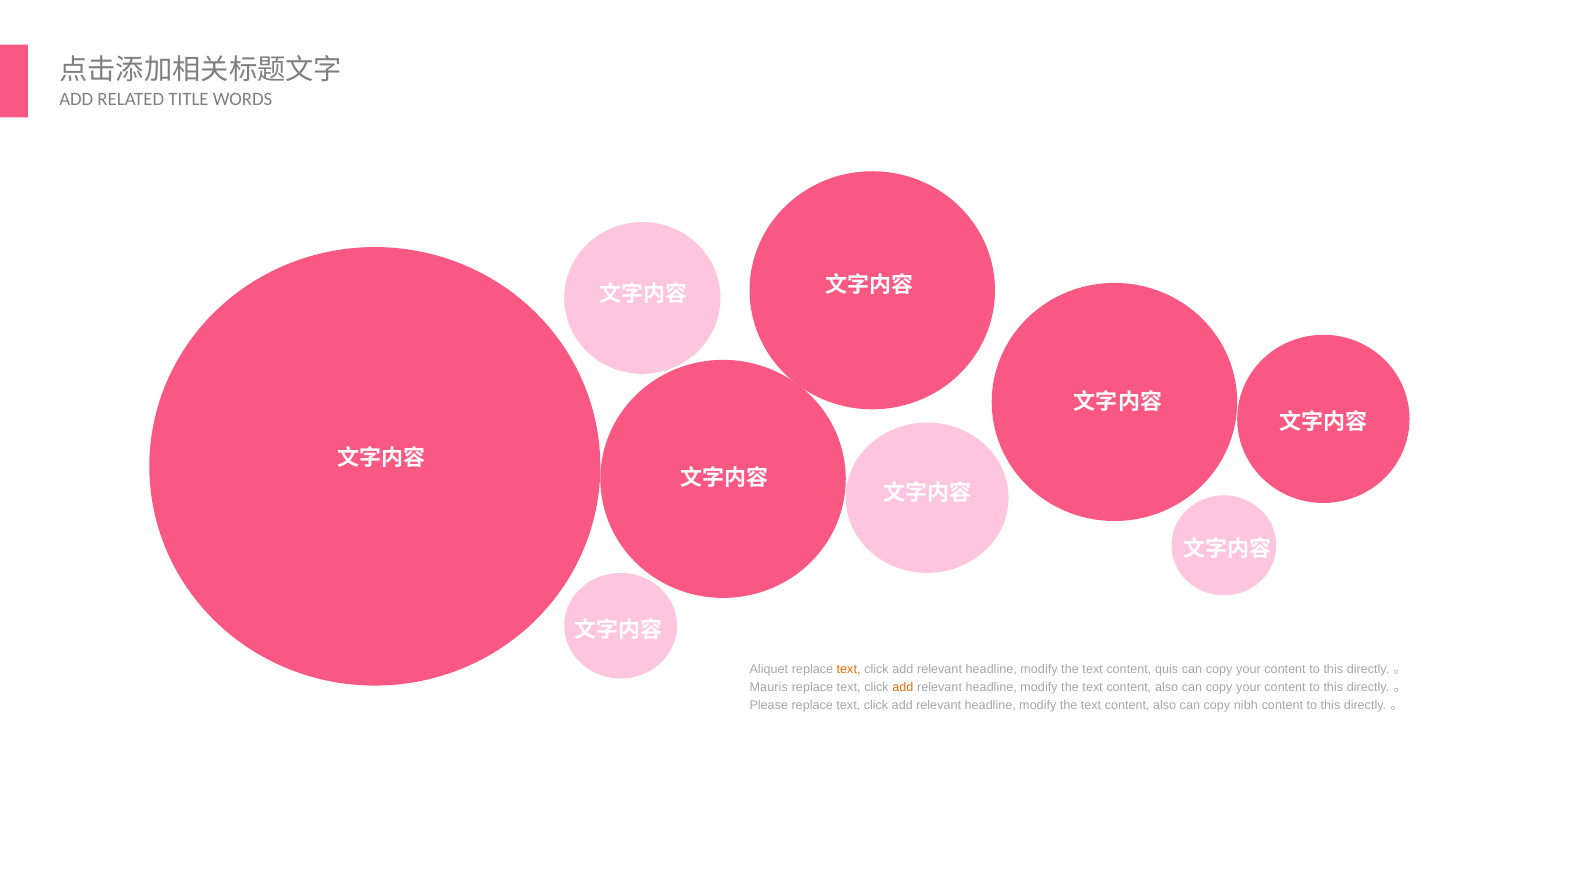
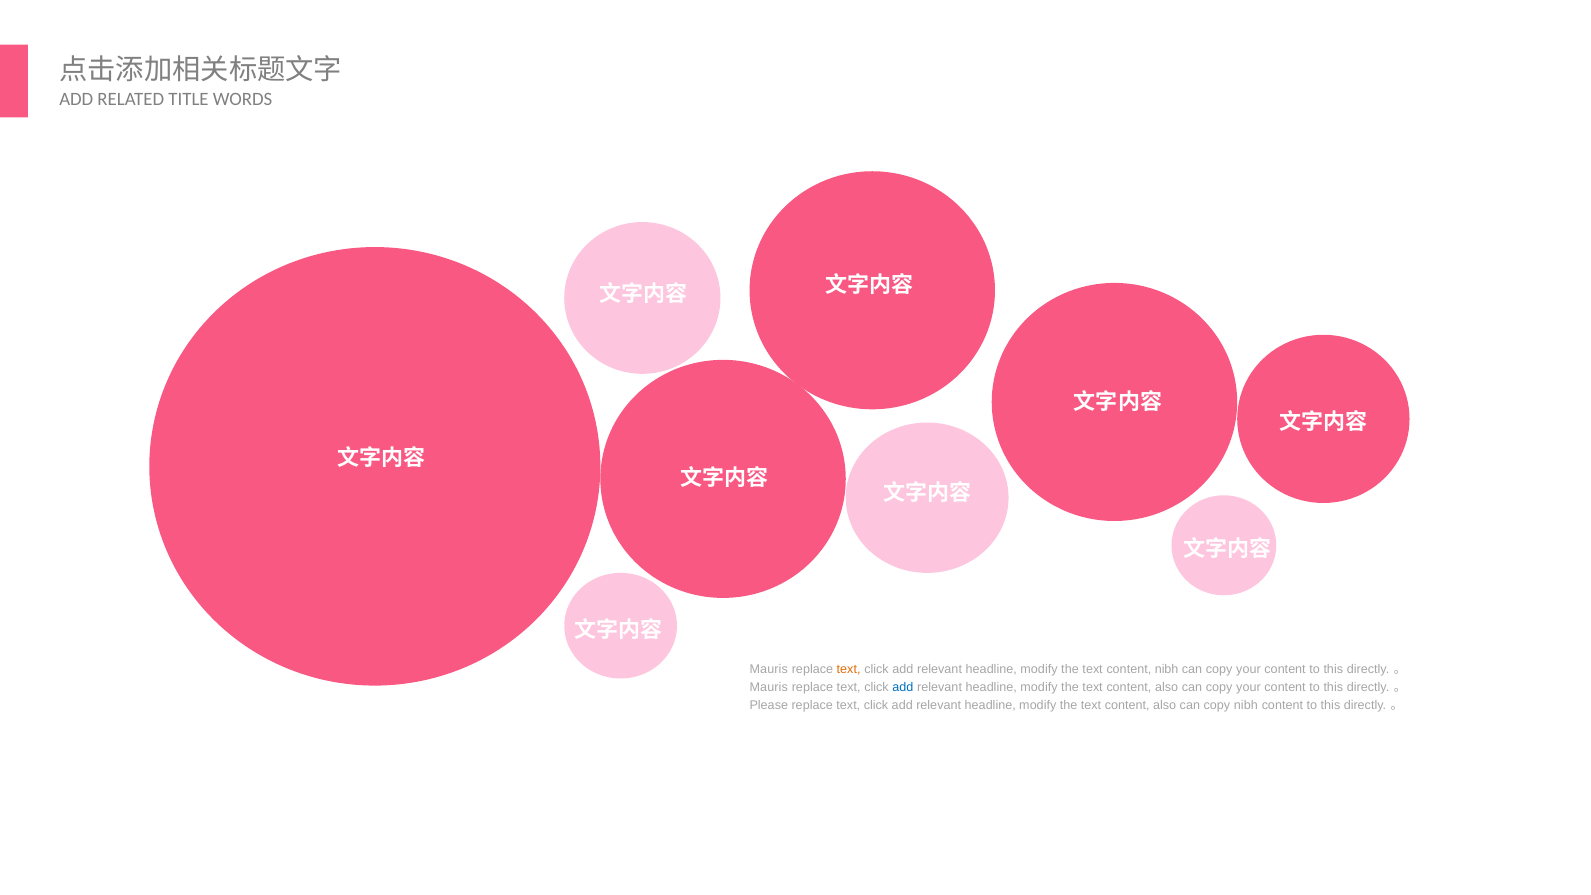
Aliquet: Aliquet -> Mauris (769, 670)
content quis: quis -> nibh (1167, 670)
add colour: orange -> blue (903, 688)
